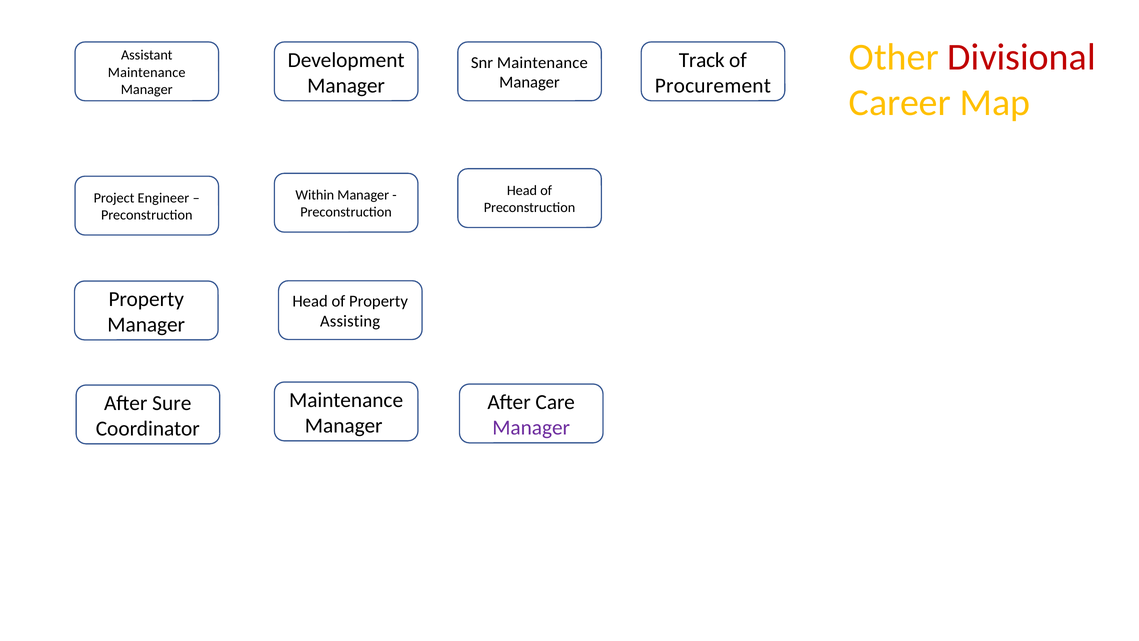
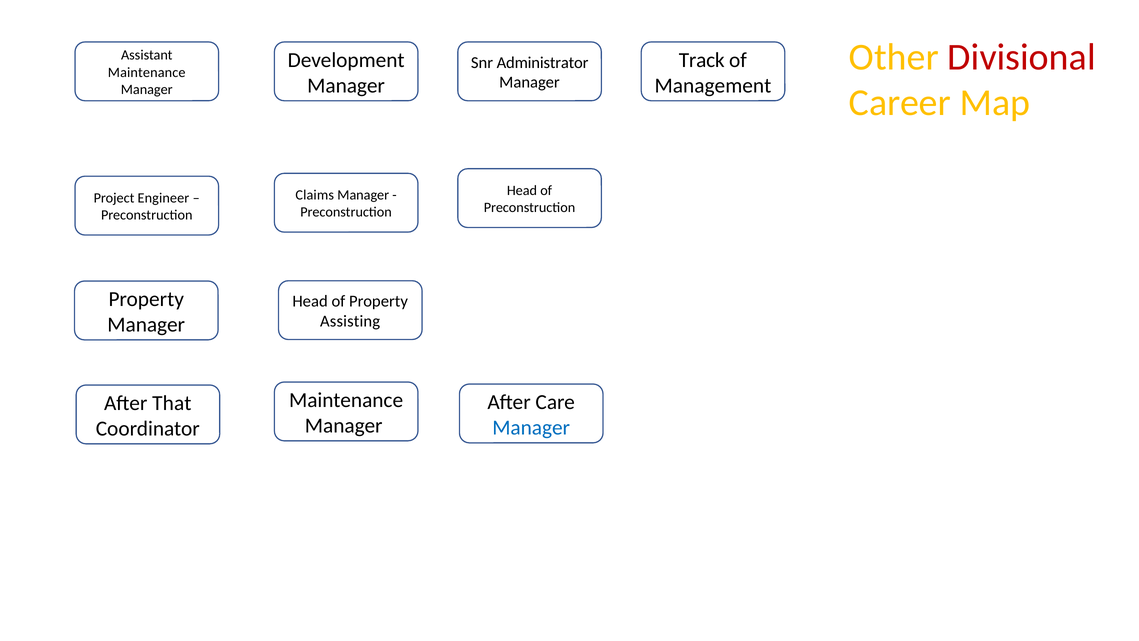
Snr Maintenance: Maintenance -> Administrator (543, 62)
Procurement: Procurement -> Management (713, 86)
Within: Within -> Claims (315, 195)
Sure: Sure -> That (172, 403)
Manager colour: purple -> blue (531, 428)
